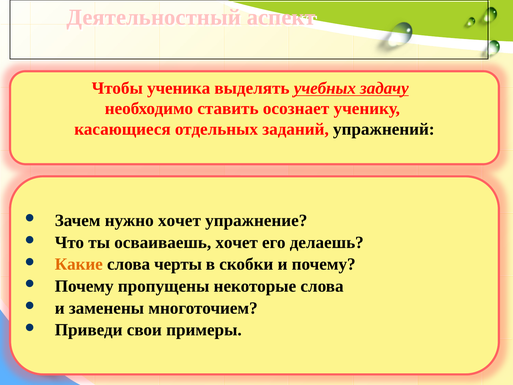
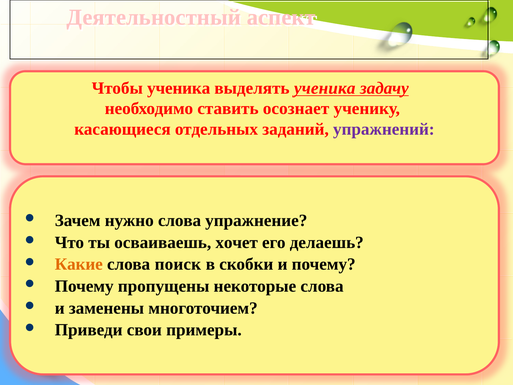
выделять учебных: учебных -> ученика (325, 88)
упражнений colour: black -> purple (384, 129)
нужно хочет: хочет -> слова (180, 220)
черты: черты -> поиск (178, 264)
